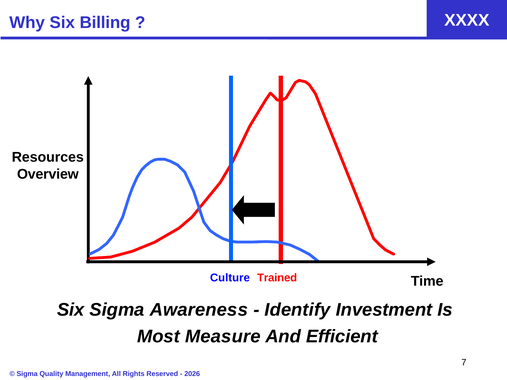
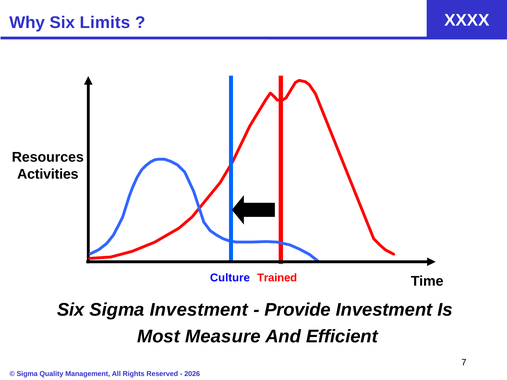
Billing: Billing -> Limits (105, 23)
Overview: Overview -> Activities (48, 174)
Sigma Awareness: Awareness -> Investment (199, 310)
Identify: Identify -> Provide (298, 310)
